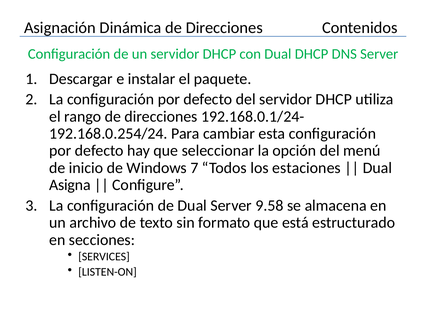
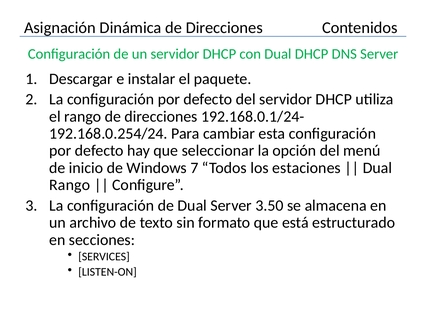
Asigna: Asigna -> Rango (70, 185)
9.58: 9.58 -> 3.50 (269, 206)
